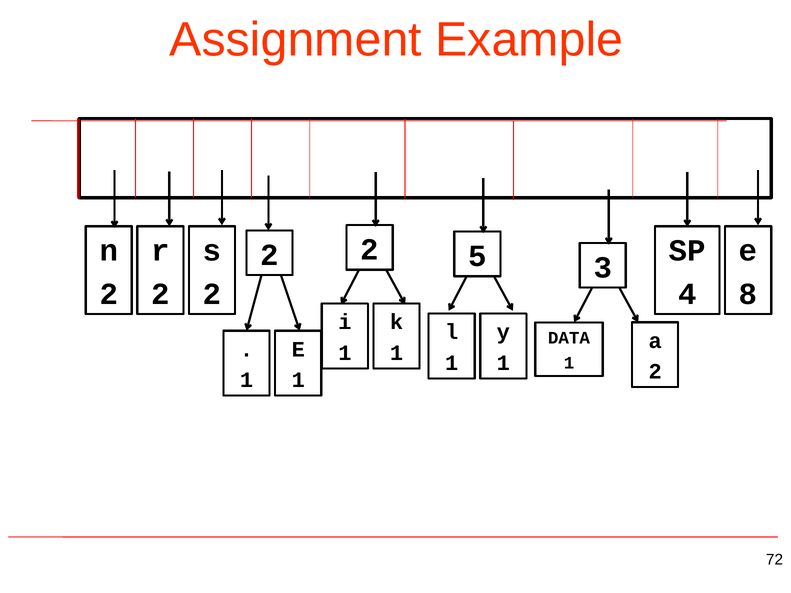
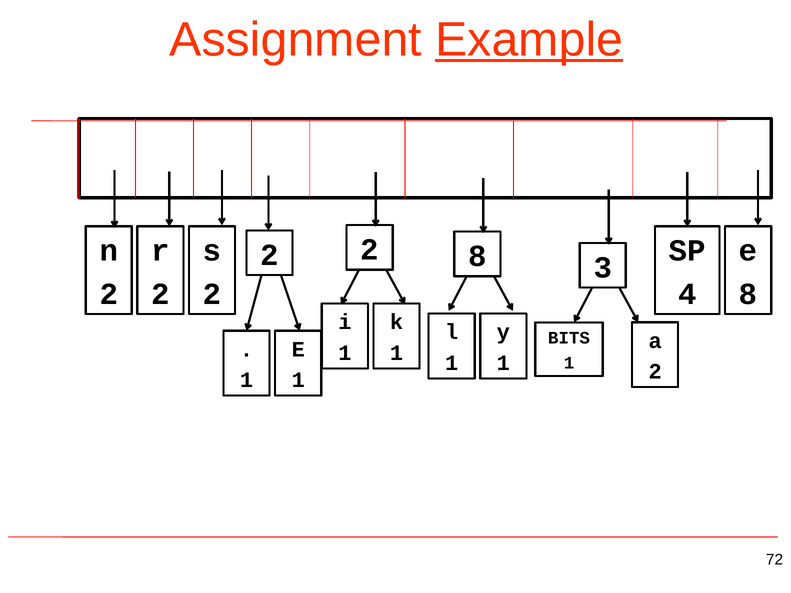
Example underline: none -> present (529, 40)
2 5: 5 -> 8 (477, 256)
DATA: DATA -> BITS (569, 338)
